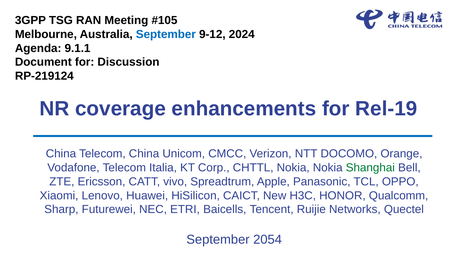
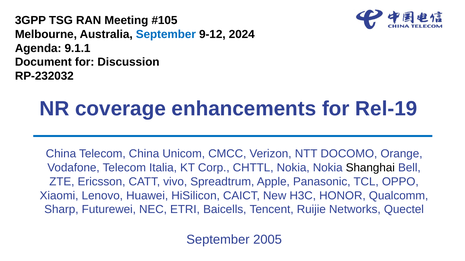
RP-219124: RP-219124 -> RP-232032 (44, 76)
Shanghai colour: green -> black (370, 168)
2054: 2054 -> 2005 (268, 240)
